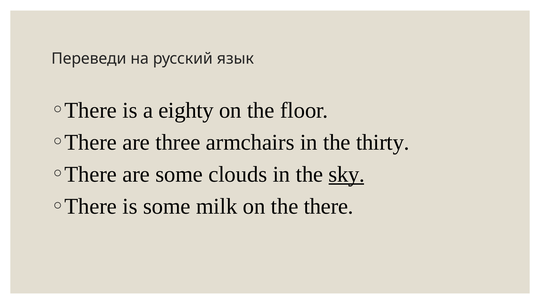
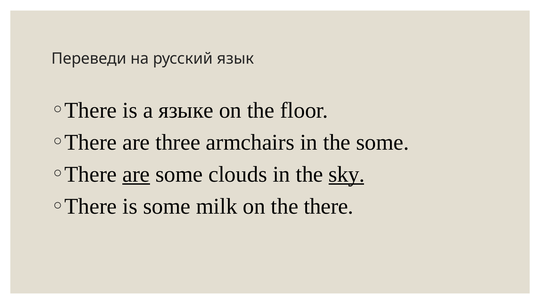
eighty: eighty -> языке (186, 110)
the thirty: thirty -> some (383, 142)
are underline: none -> present (136, 174)
